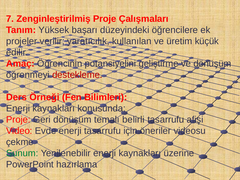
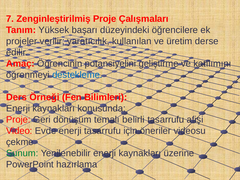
küçük: küçük -> derse (207, 41)
ve dönüşüm: dönüşüm -> katılımını (212, 64)
destekleme colour: red -> blue (77, 75)
